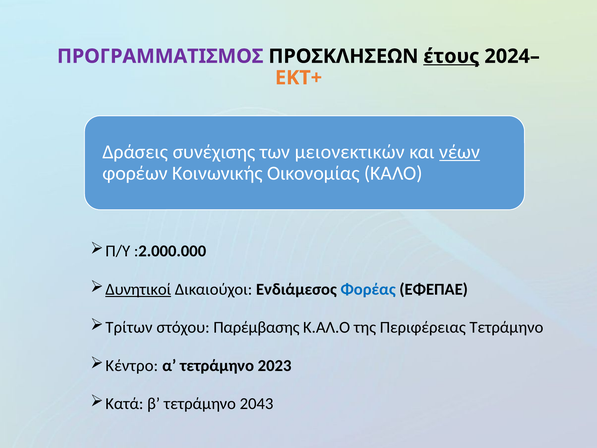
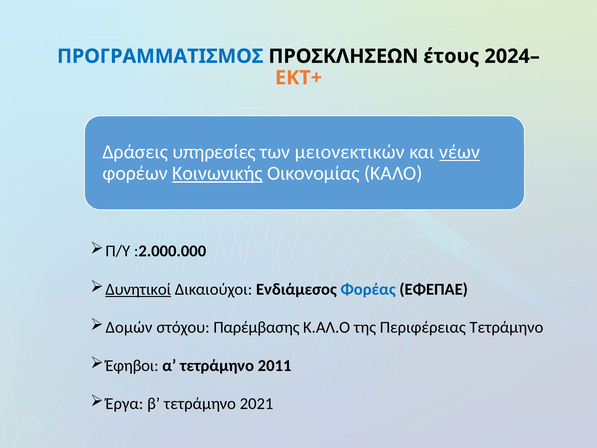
ΠΡΟΓΡΑΜΜΑΤΙΣΜΟΣ colour: purple -> blue (160, 56)
έτους underline: present -> none (451, 56)
συνέχισης: συνέχισης -> υπηρεσίες (214, 152)
Κοινωνικής underline: none -> present (217, 173)
Τρίτων: Τρίτων -> Δομών (129, 327)
Κέντρο: Κέντρο -> Έφηβοι (132, 365)
2023: 2023 -> 2011 (275, 365)
Κατά: Κατά -> Έργα (124, 404)
2043: 2043 -> 2021 (256, 404)
